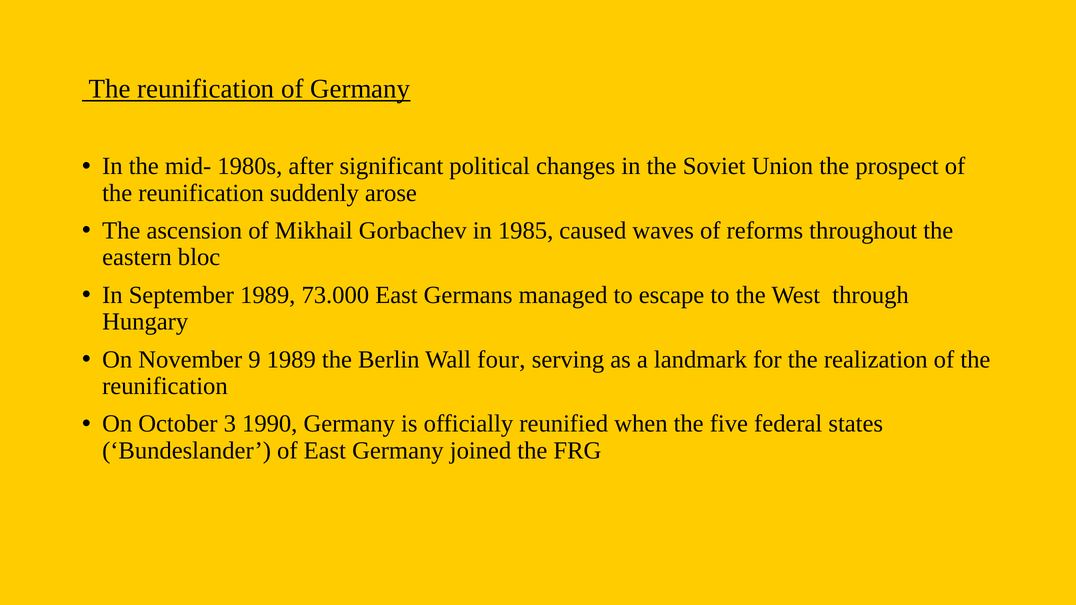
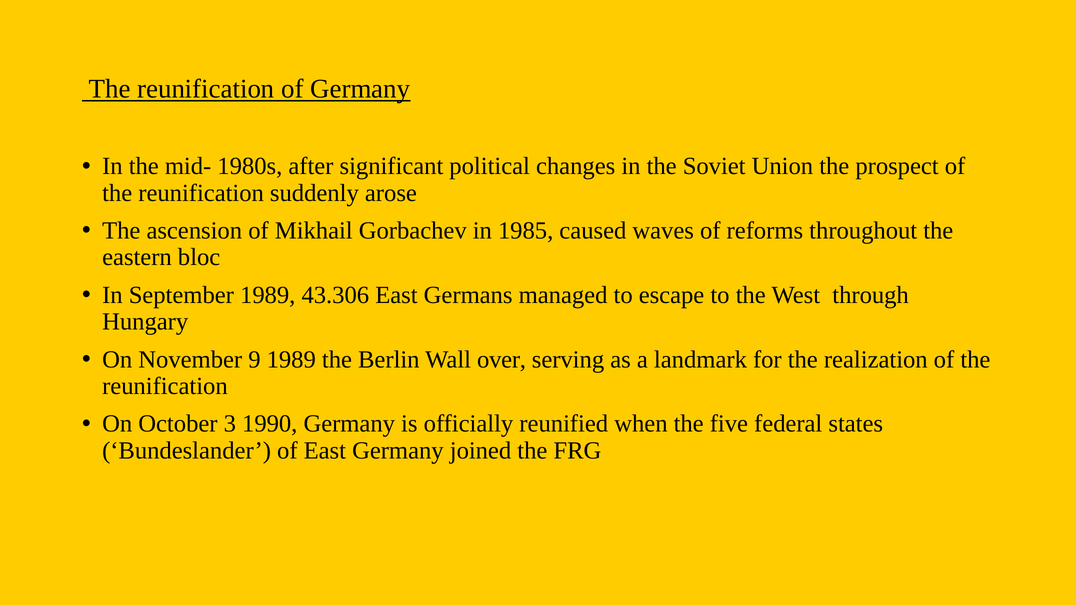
73.000: 73.000 -> 43.306 (335, 295)
four: four -> over (502, 360)
